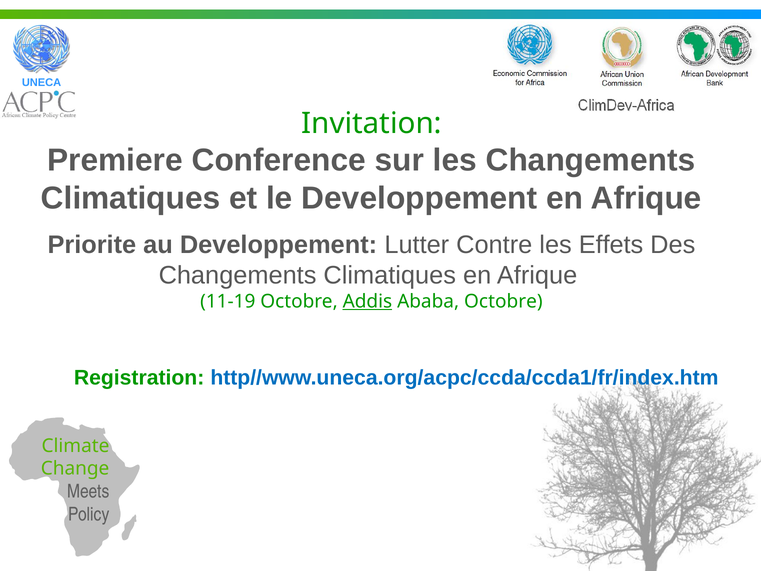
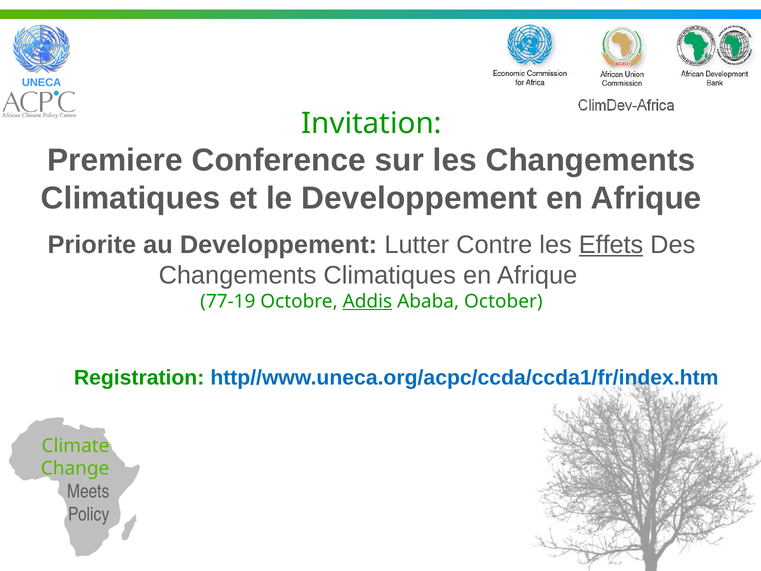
Effets underline: none -> present (611, 245)
11-19: 11-19 -> 77-19 (228, 301)
Ababa Octobre: Octobre -> October (503, 301)
